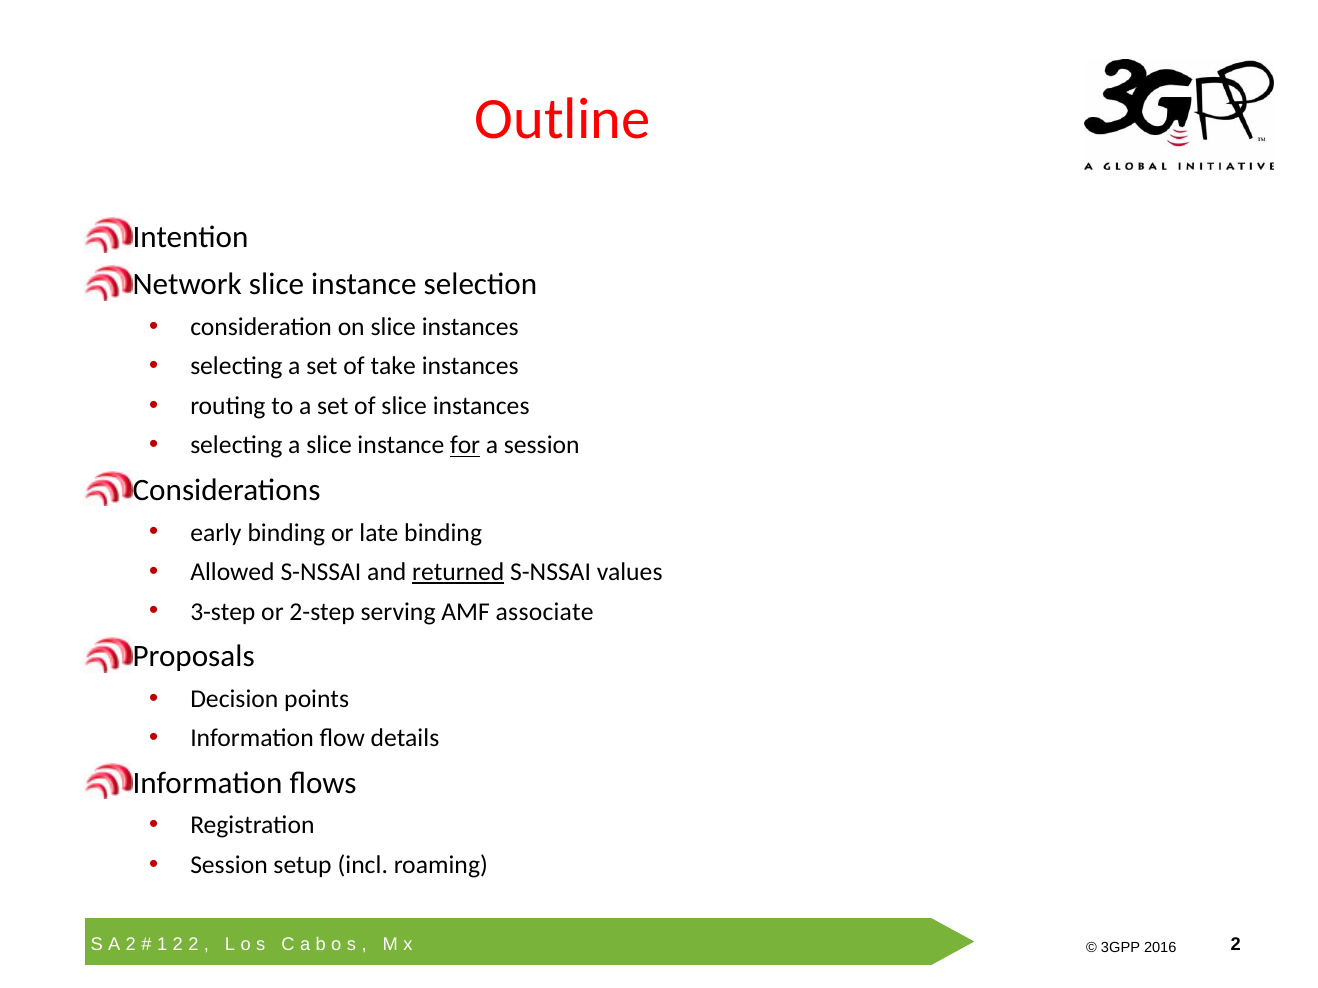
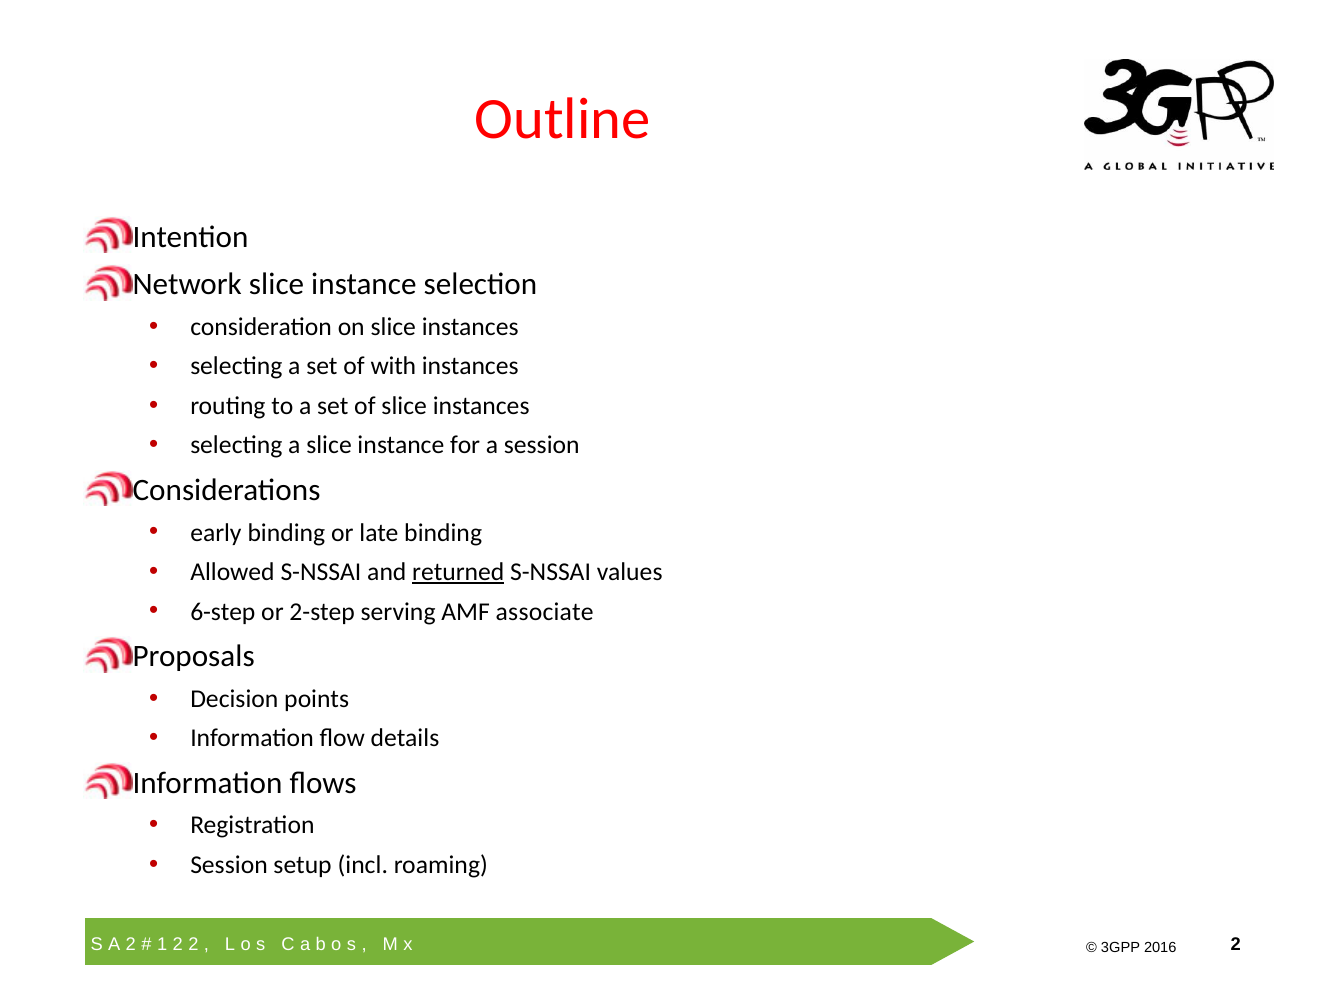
take: take -> with (393, 367)
for underline: present -> none (465, 446)
3-step: 3-step -> 6-step (223, 612)
